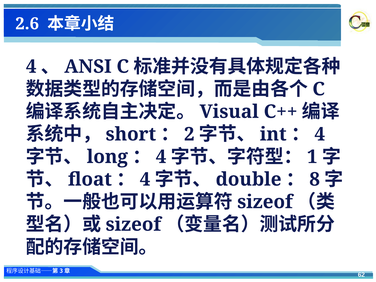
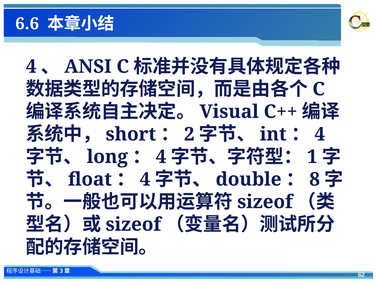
2.6: 2.6 -> 6.6 (27, 24)
